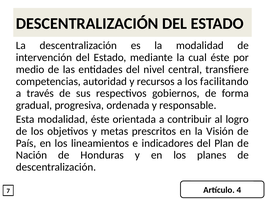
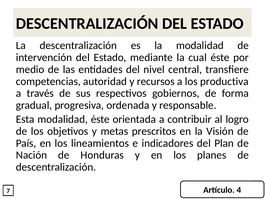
facilitando: facilitando -> productiva (224, 81)
